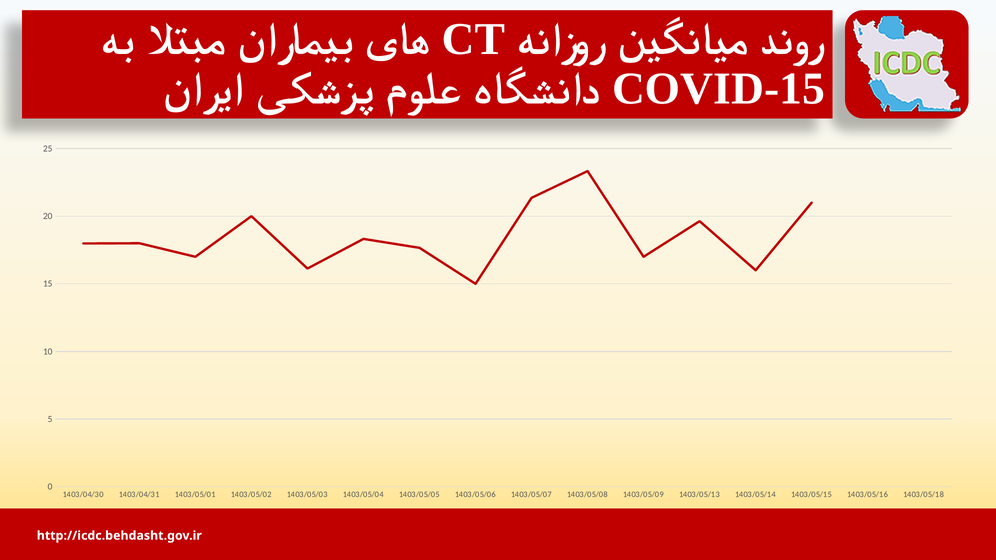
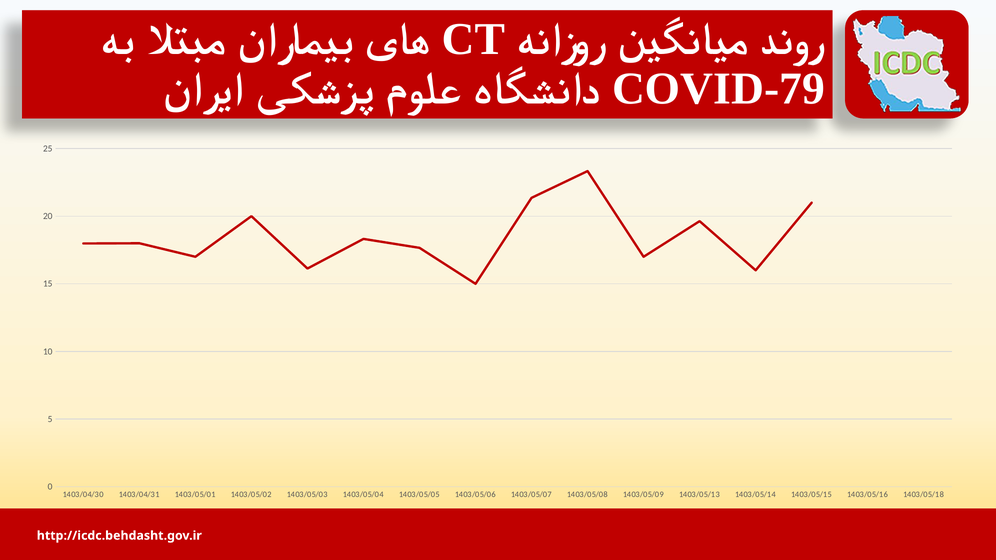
COVID-15: COVID-15 -> COVID-79 (719, 89)
